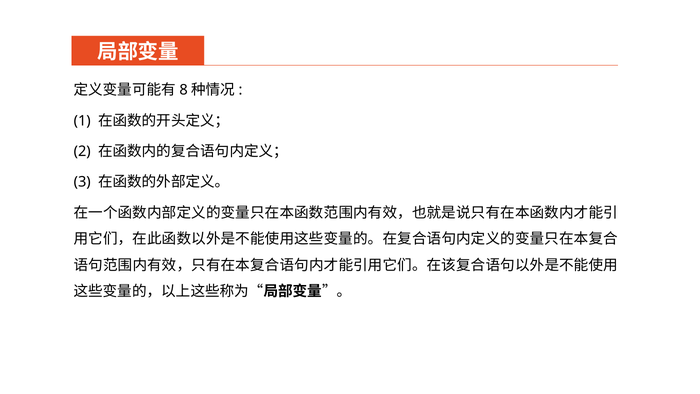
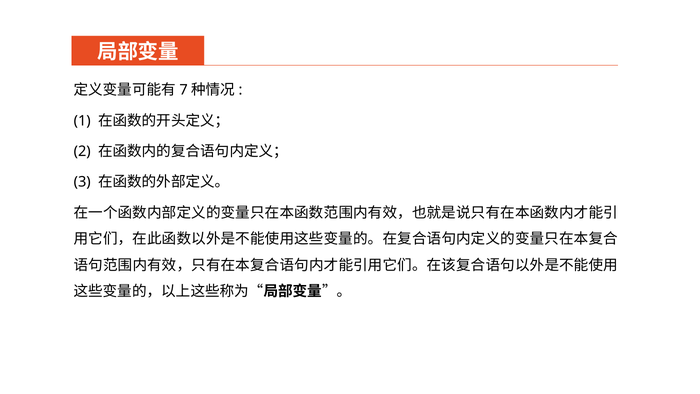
8: 8 -> 7 (184, 90)
